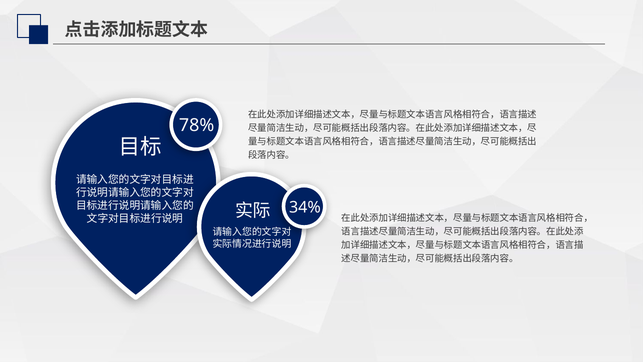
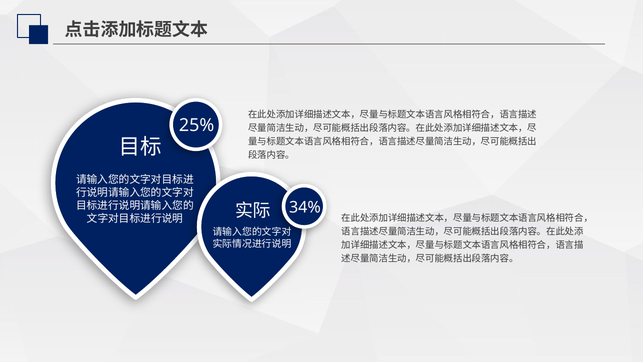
78%: 78% -> 25% (197, 125)
